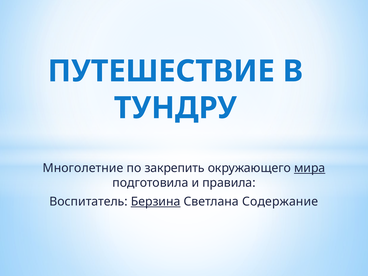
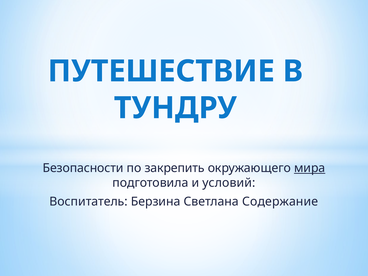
Многолетние: Многолетние -> Безопасности (83, 168)
правила: правила -> условий (229, 183)
Берзина underline: present -> none (156, 202)
